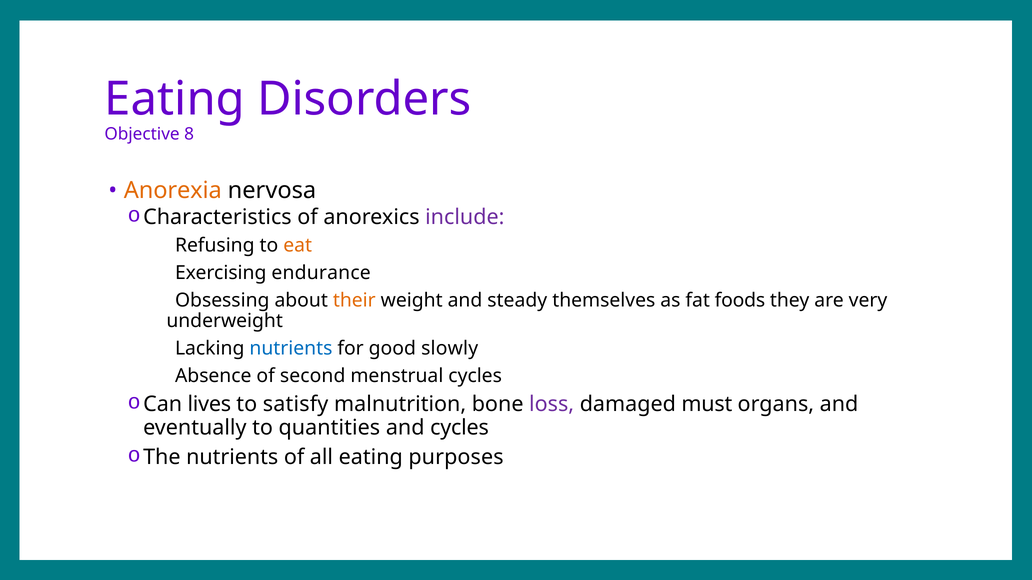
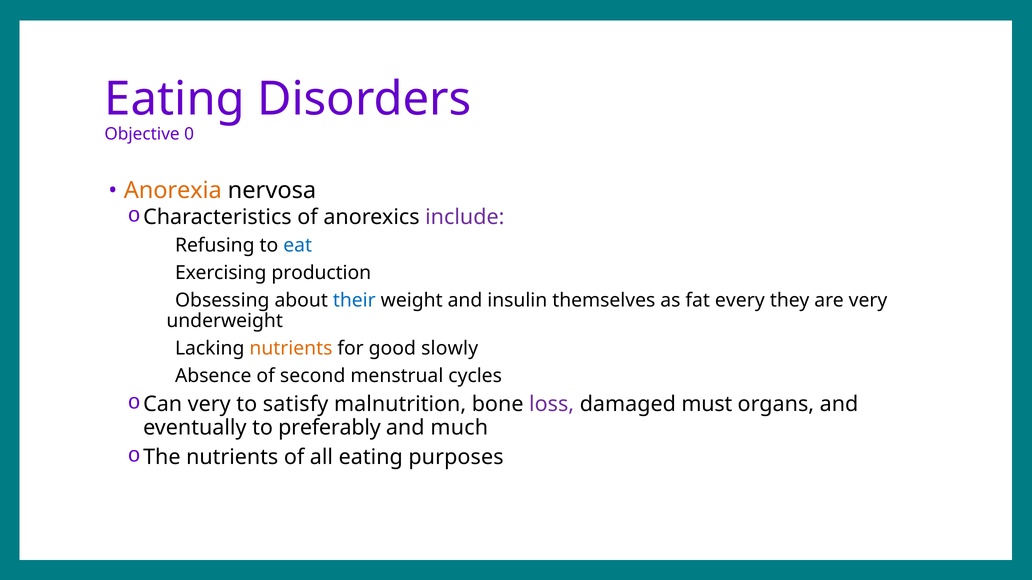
8: 8 -> 0 (189, 134)
eat colour: orange -> blue (298, 246)
endurance: endurance -> production (321, 273)
their colour: orange -> blue (354, 300)
steady: steady -> insulin (517, 300)
foods: foods -> every (740, 300)
nutrients colour: blue -> orange (291, 349)
Can lives: lives -> very (209, 405)
quantities: quantities -> preferably (329, 428)
and cycles: cycles -> much (459, 428)
